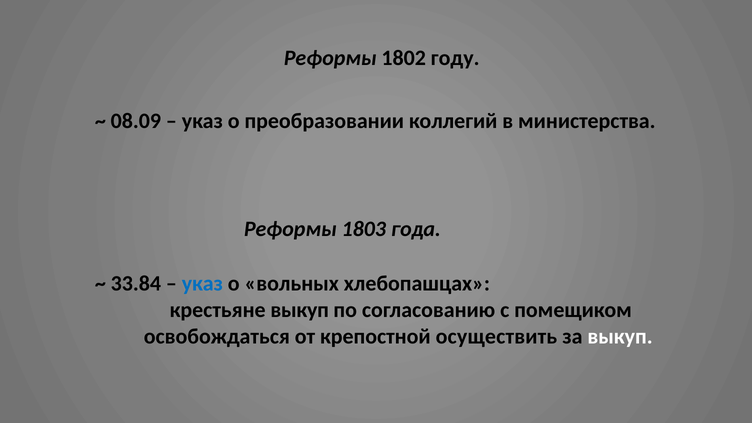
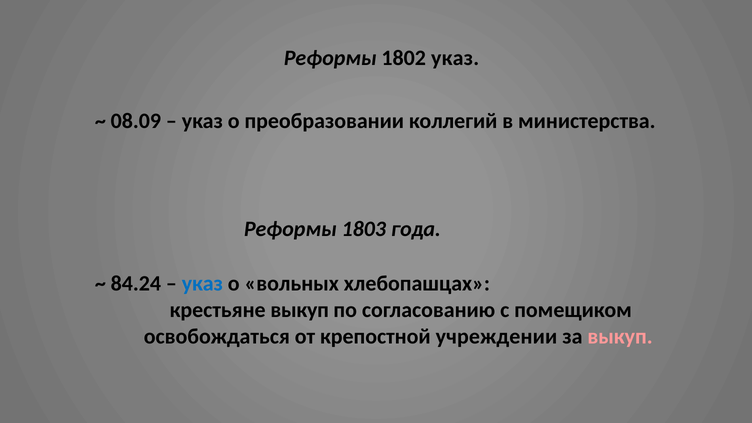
1802 году: году -> указ (455, 58)
33.84: 33.84 -> 84.24 (136, 284)
осуществить: осуществить -> учреждении (496, 336)
выкуп colour: white -> pink (620, 336)
